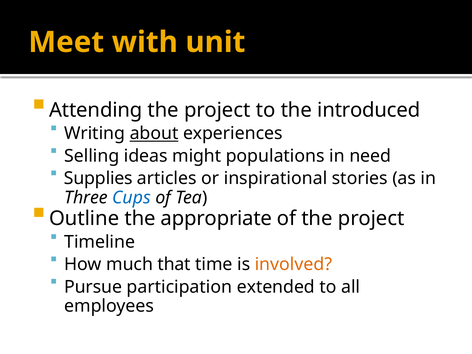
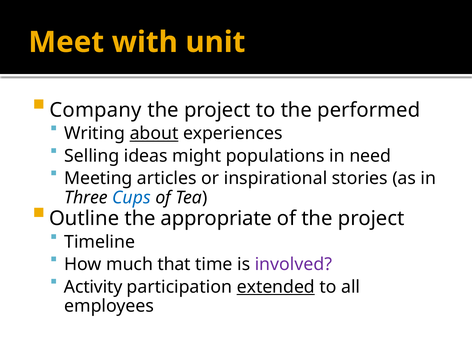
Attending: Attending -> Company (96, 110)
introduced: introduced -> performed (369, 110)
Supplies: Supplies -> Meeting (98, 178)
involved colour: orange -> purple (293, 264)
Pursue: Pursue -> Activity (93, 287)
extended underline: none -> present (276, 287)
